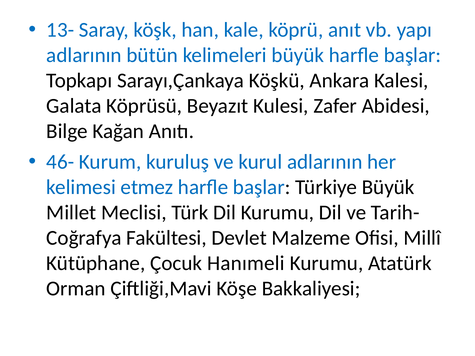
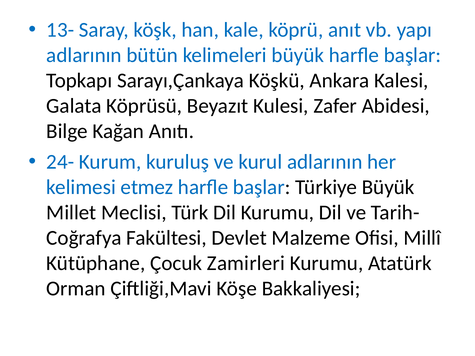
46-: 46- -> 24- (60, 162)
Hanımeli: Hanımeli -> Zamirleri (246, 263)
